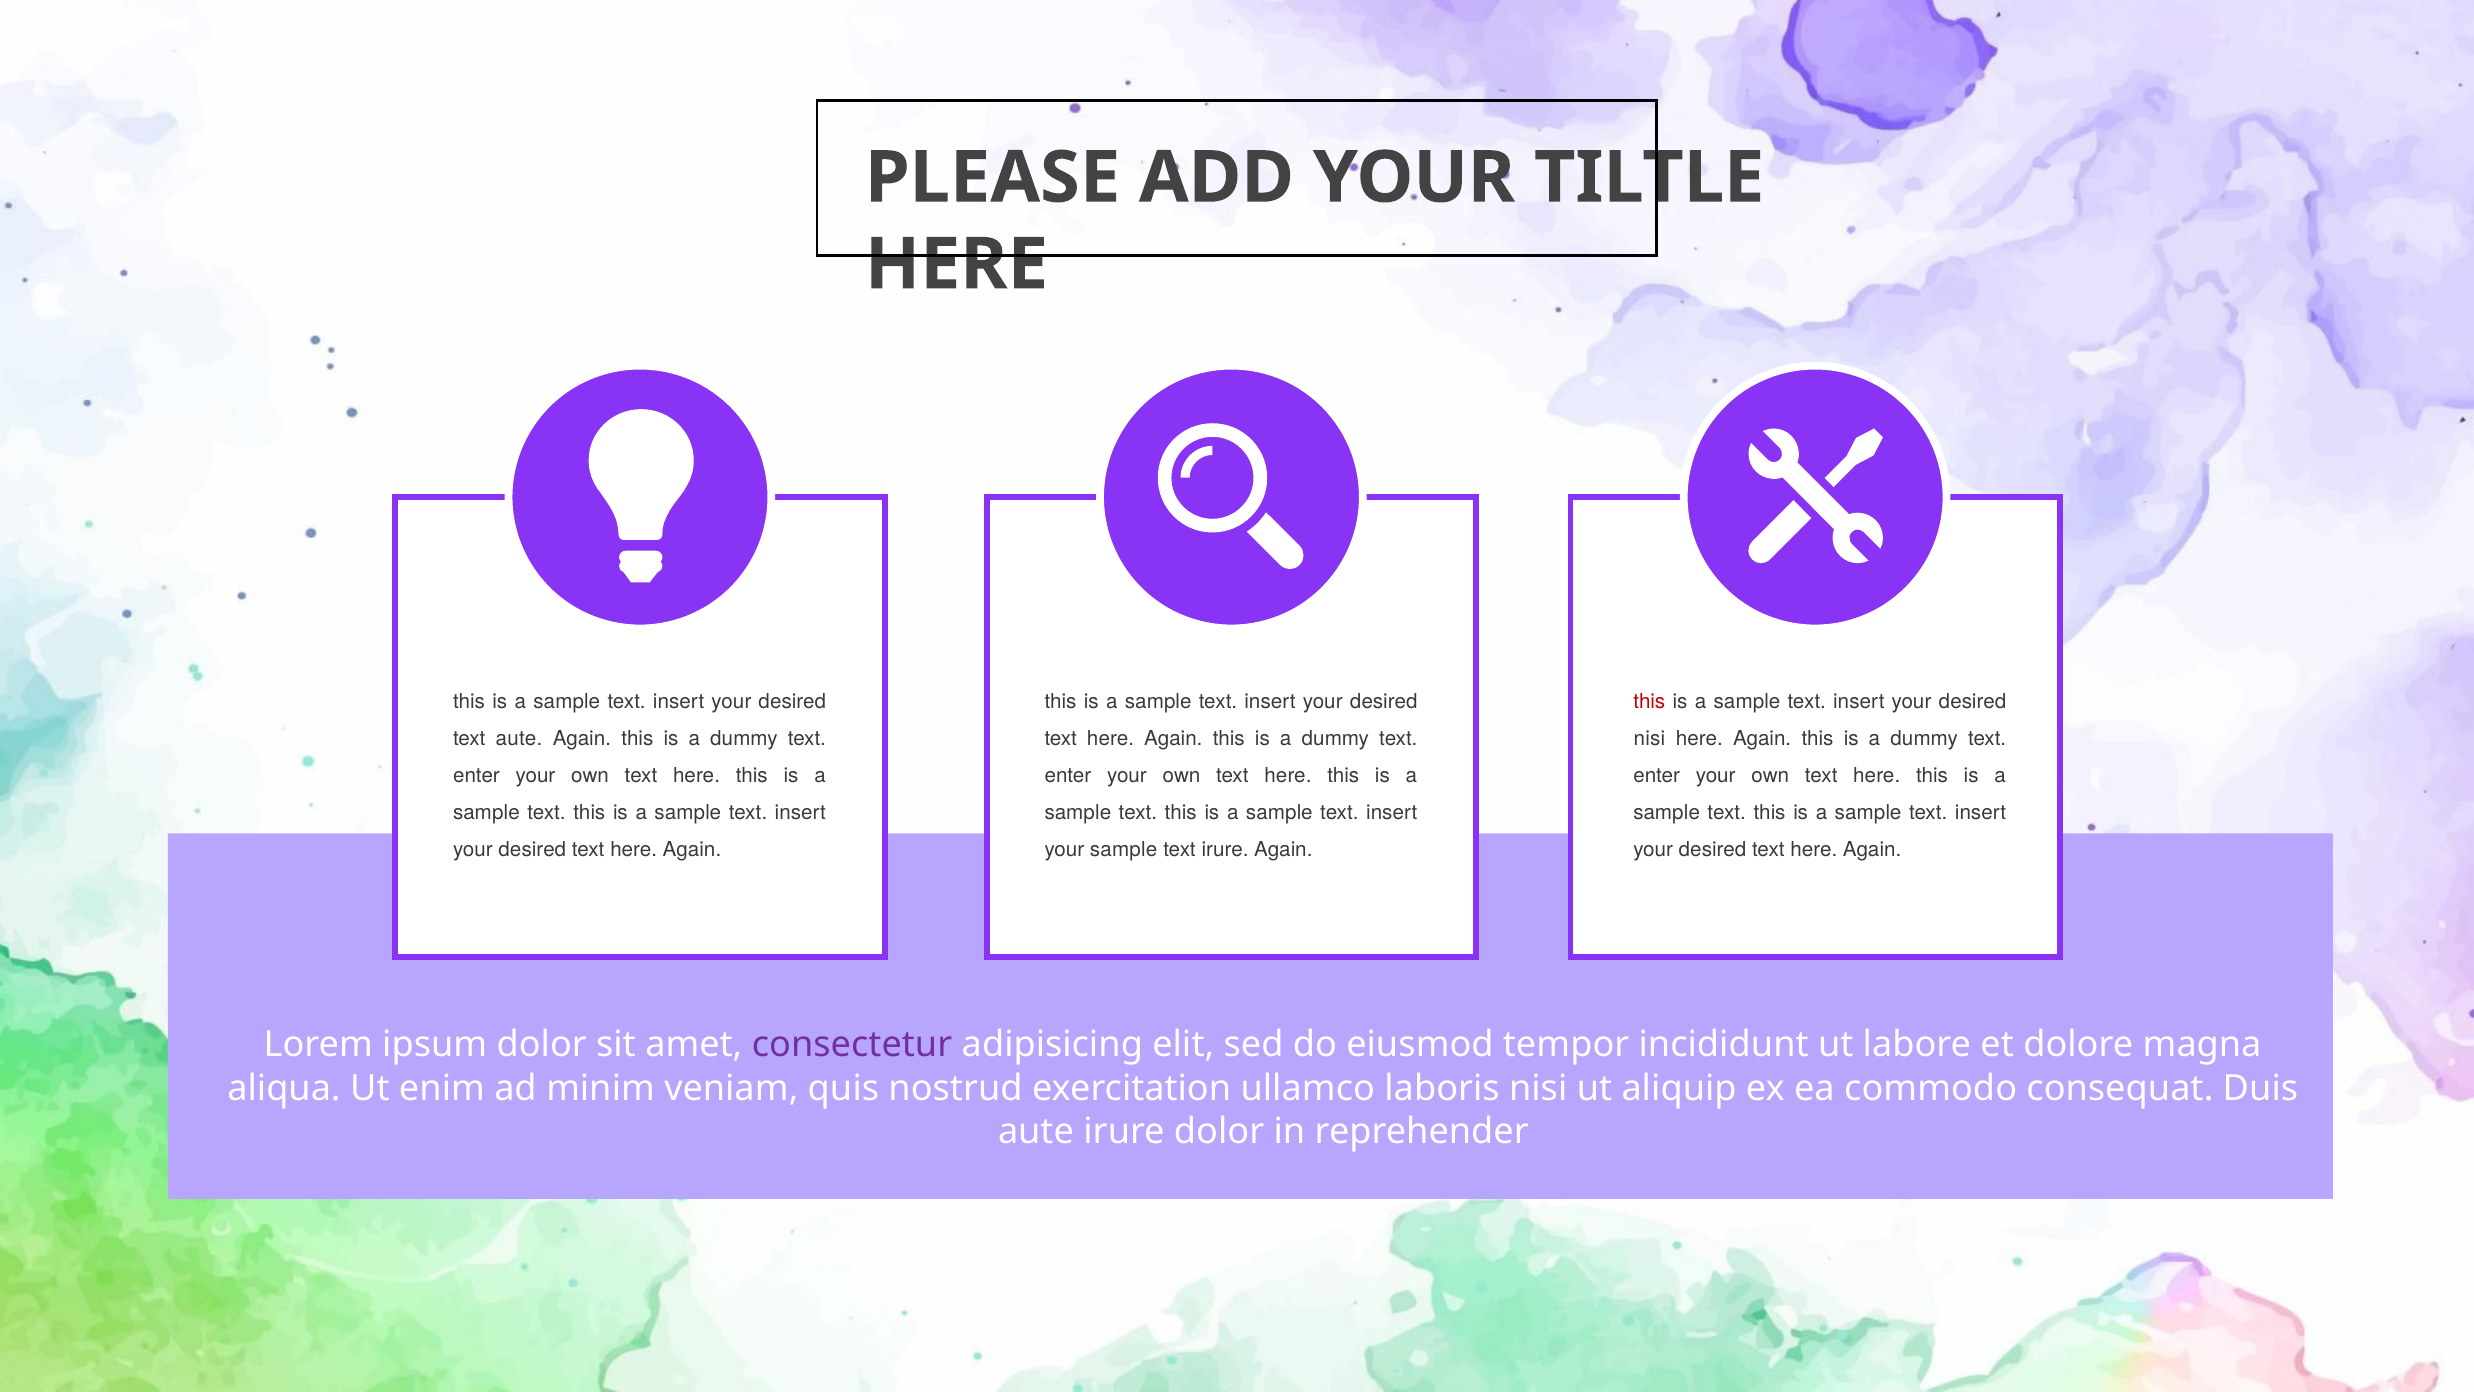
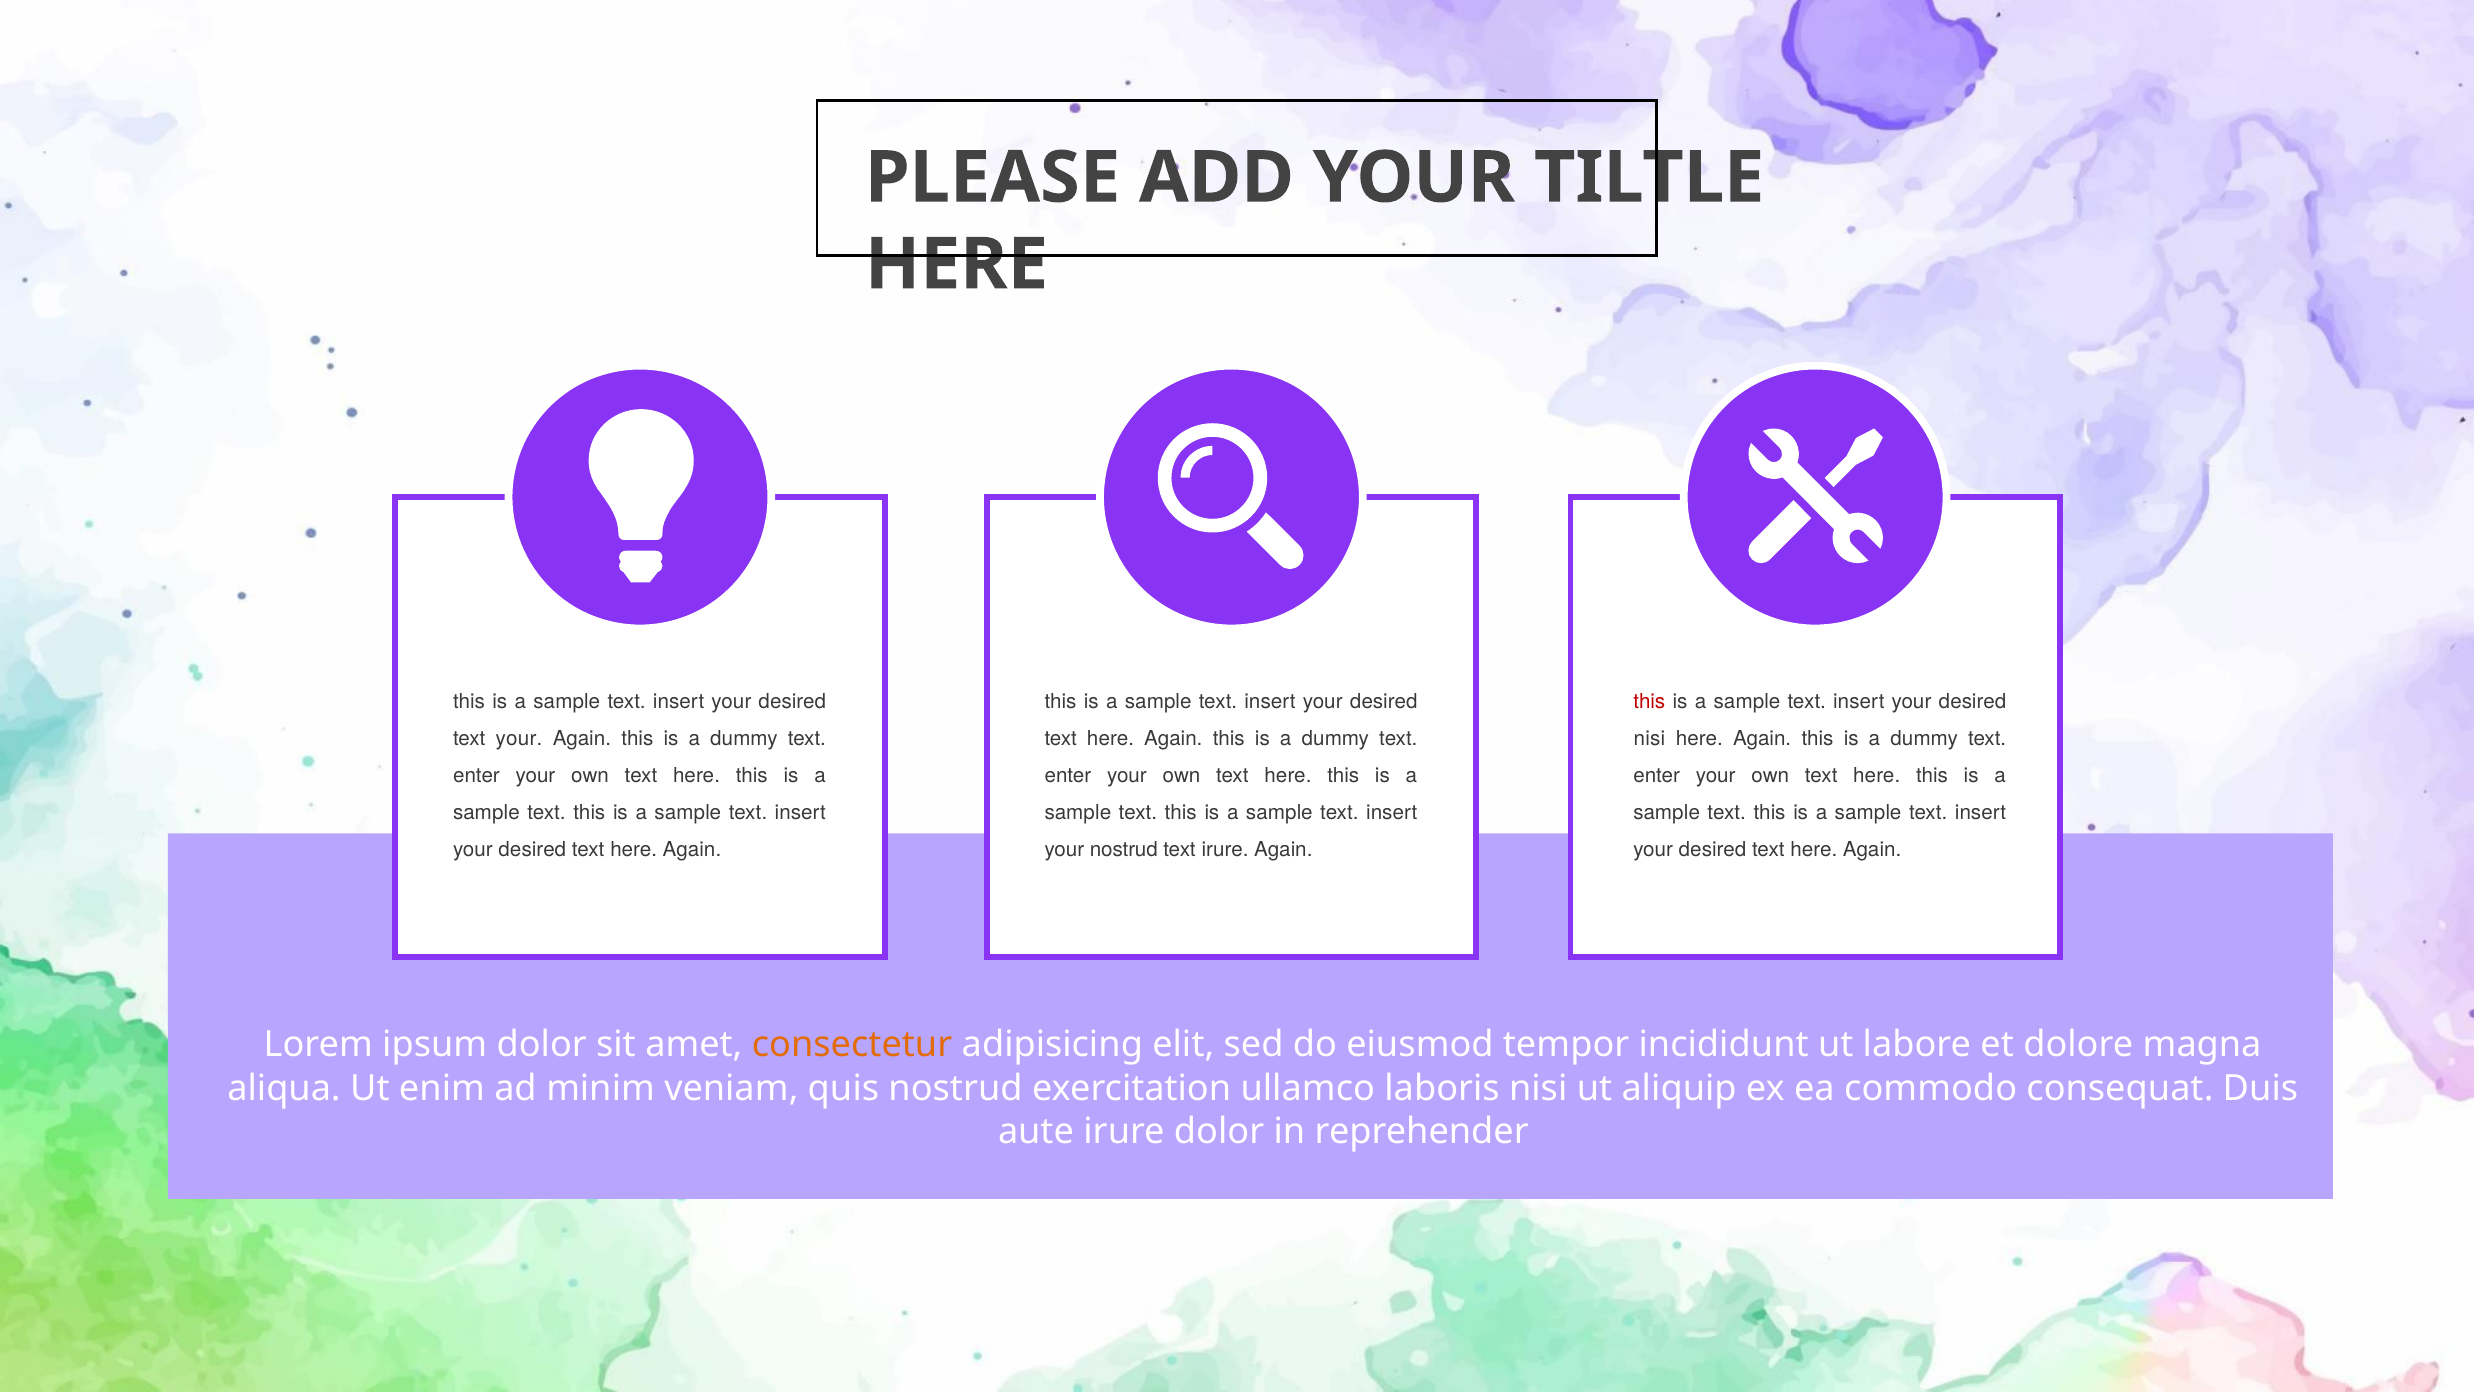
text aute: aute -> your (519, 738)
your sample: sample -> nostrud (1124, 850)
consectetur colour: purple -> orange (852, 1045)
